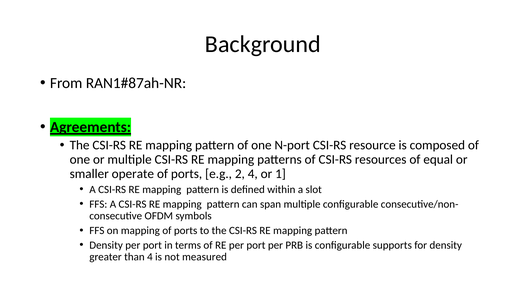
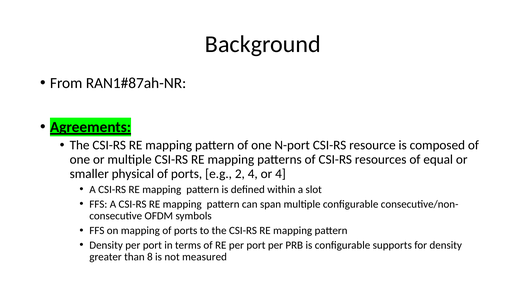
operate: operate -> physical (133, 174)
or 1: 1 -> 4 (281, 174)
than 4: 4 -> 8 (150, 257)
